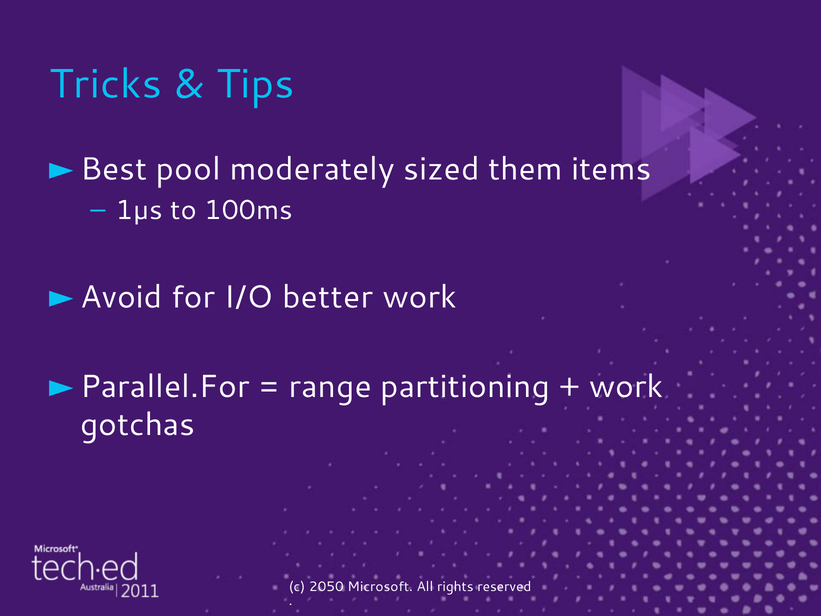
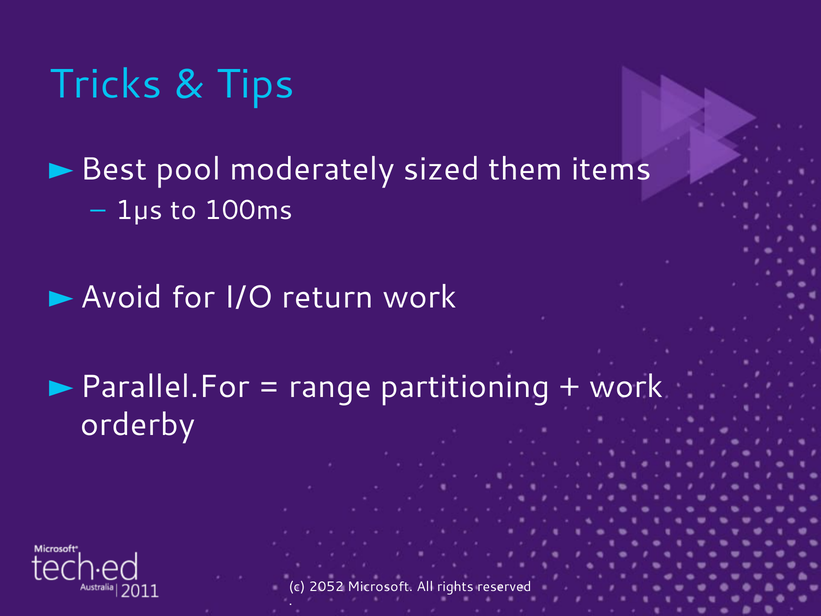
better: better -> return (328, 297)
gotchas: gotchas -> orderby (138, 425)
2050: 2050 -> 2052 (326, 587)
